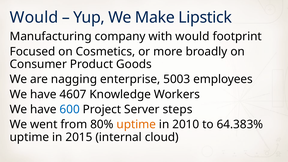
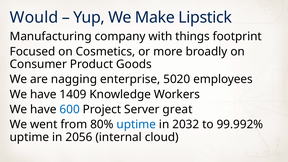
with would: would -> things (193, 36)
5003: 5003 -> 5020 (177, 79)
4607: 4607 -> 1409 (73, 94)
steps: steps -> great (178, 109)
uptime colour: orange -> blue (136, 124)
2010: 2010 -> 2032 (186, 124)
64.383%: 64.383% -> 99.992% (240, 124)
2015: 2015 -> 2056 (79, 137)
